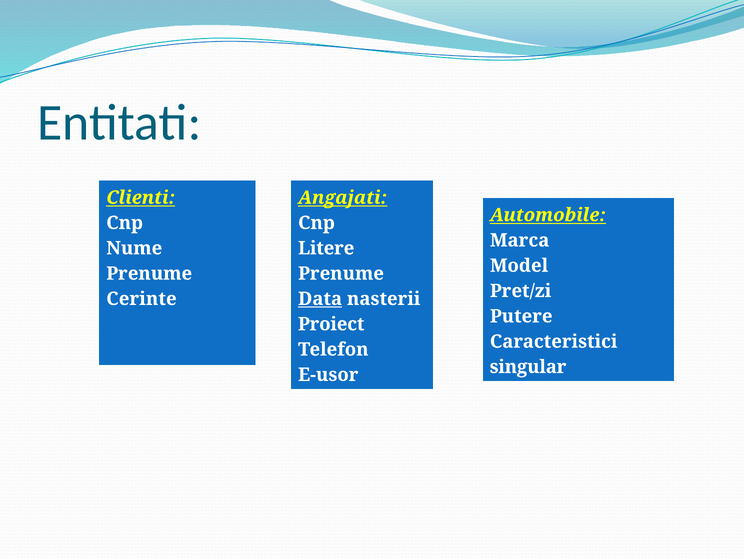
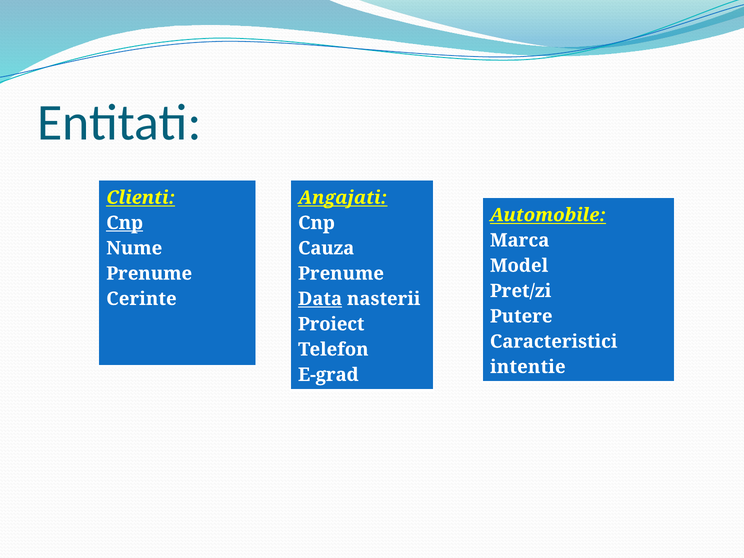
Cnp underline: none -> present (125, 223)
Litere: Litere -> Cauza (326, 248)
singular: singular -> intentie (528, 367)
E-usor: E-usor -> E-grad (328, 375)
